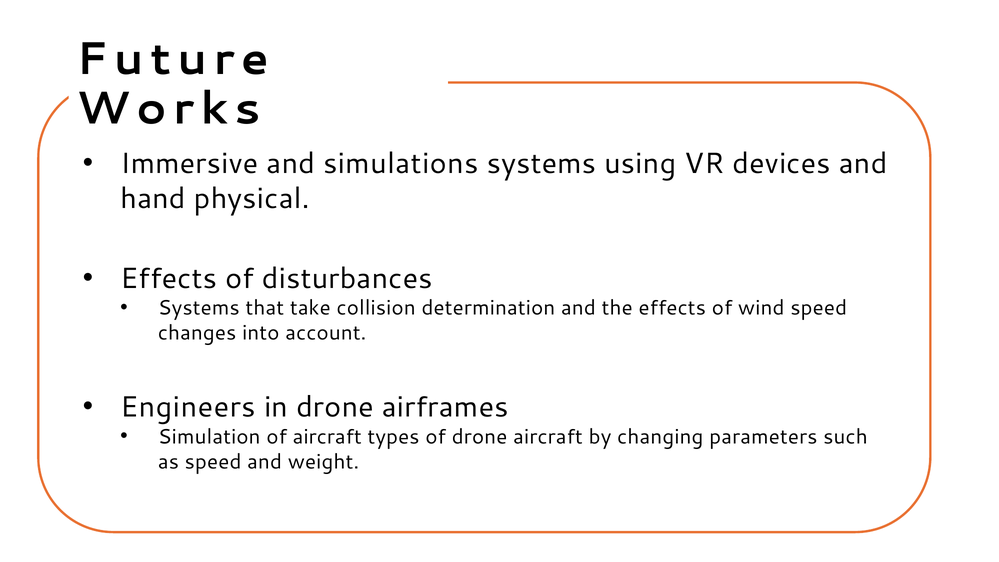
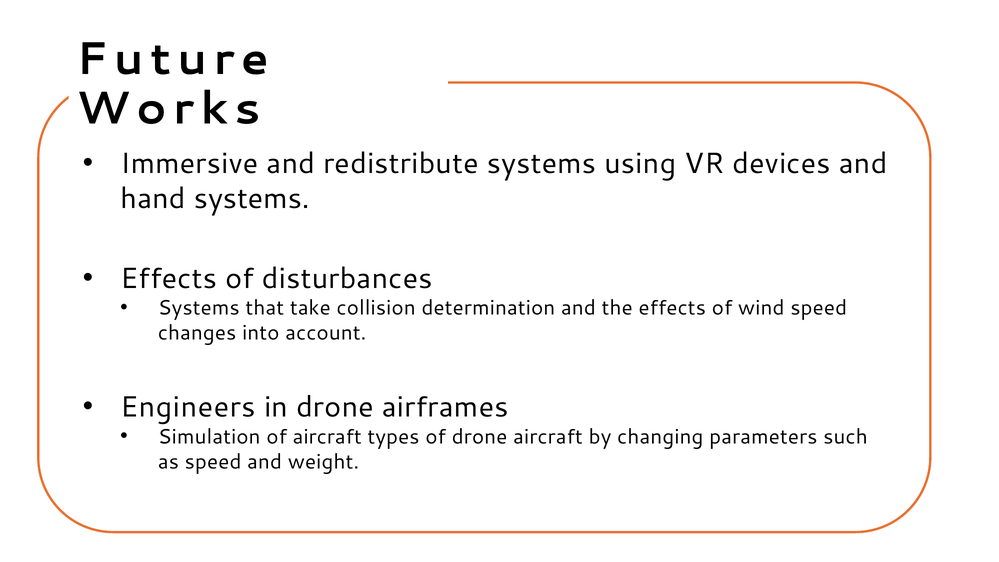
simulations: simulations -> redistribute (401, 164)
hand physical: physical -> systems (252, 199)
